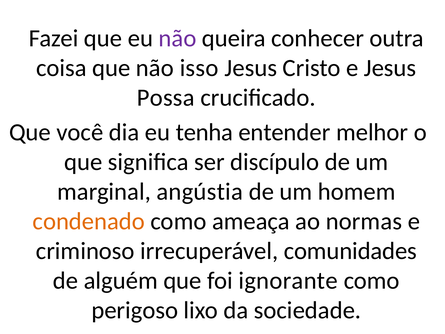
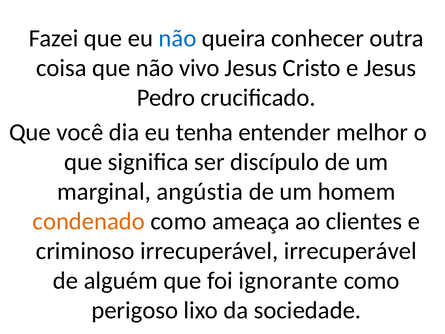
não colour: purple -> blue (177, 38)
isso: isso -> vivo (199, 68)
Possa: Possa -> Pedro (166, 98)
normas: normas -> clientes (364, 221)
irrecuperável comunidades: comunidades -> irrecuperável (350, 251)
